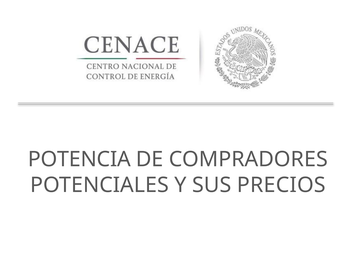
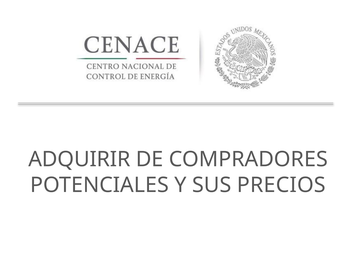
POTENCIA: POTENCIA -> ADQUIRIR (79, 160)
